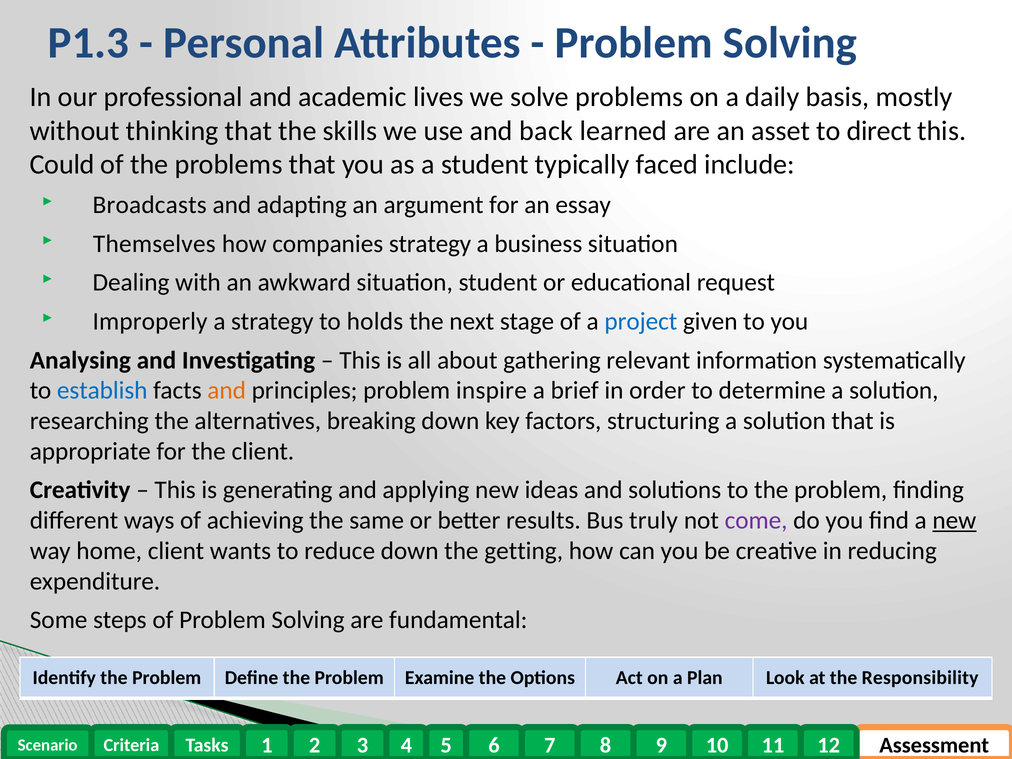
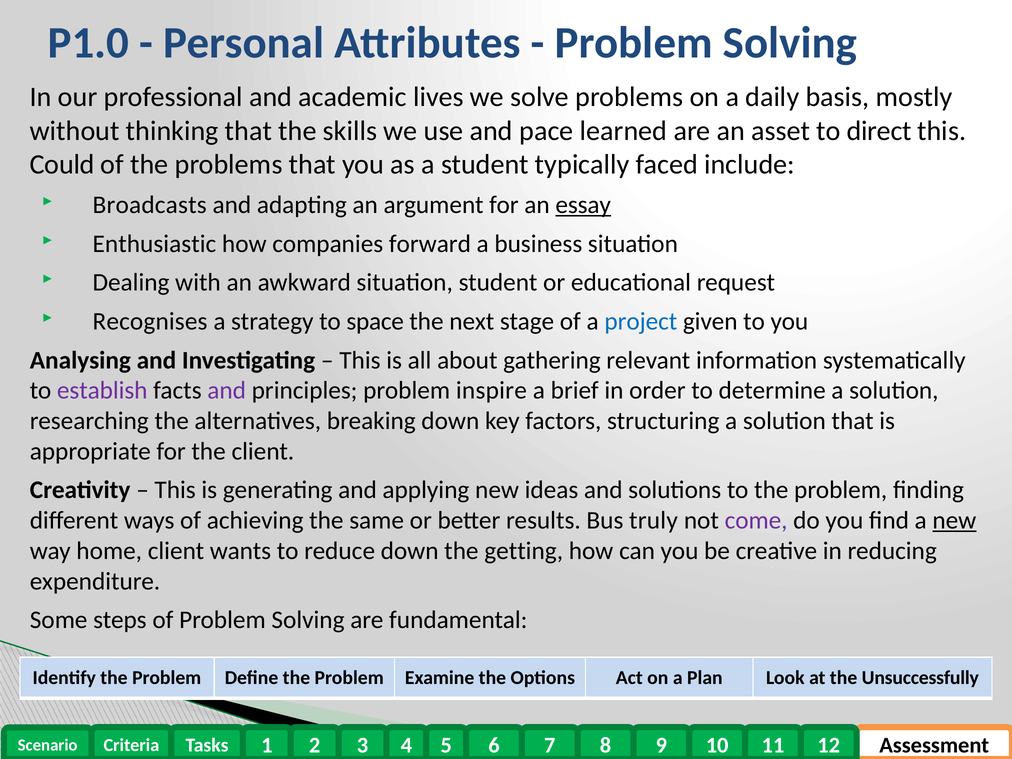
P1.3: P1.3 -> P1.0 (88, 43)
back: back -> pace (546, 131)
essay underline: none -> present (583, 205)
Themselves: Themselves -> Enthusiastic (154, 244)
companies strategy: strategy -> forward (430, 244)
Improperly: Improperly -> Recognises (150, 321)
holds: holds -> space (375, 321)
establish colour: blue -> purple (102, 391)
and colour: orange -> purple (227, 391)
Responsibility: Responsibility -> Unsuccessfully (920, 678)
